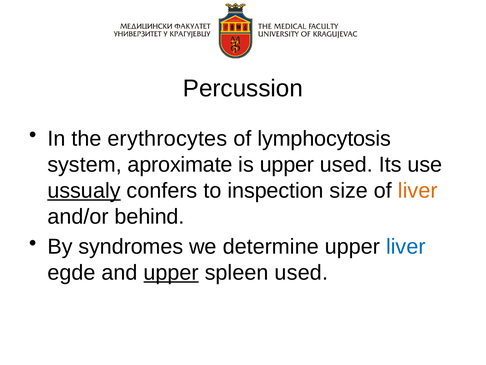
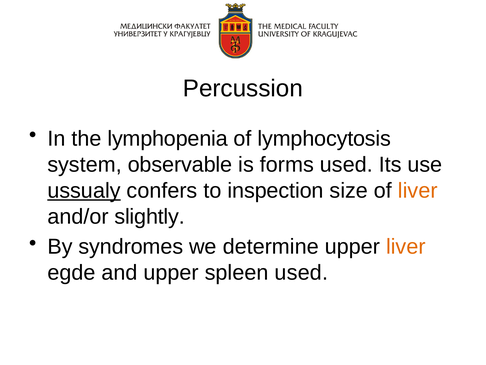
erythrocytes: erythrocytes -> lymphopenia (168, 138)
aproximate: aproximate -> observable (180, 164)
is upper: upper -> forms (287, 164)
behind: behind -> slightly (150, 216)
liver colour: blue -> orange (406, 247)
upper underline: present -> none (171, 272)
